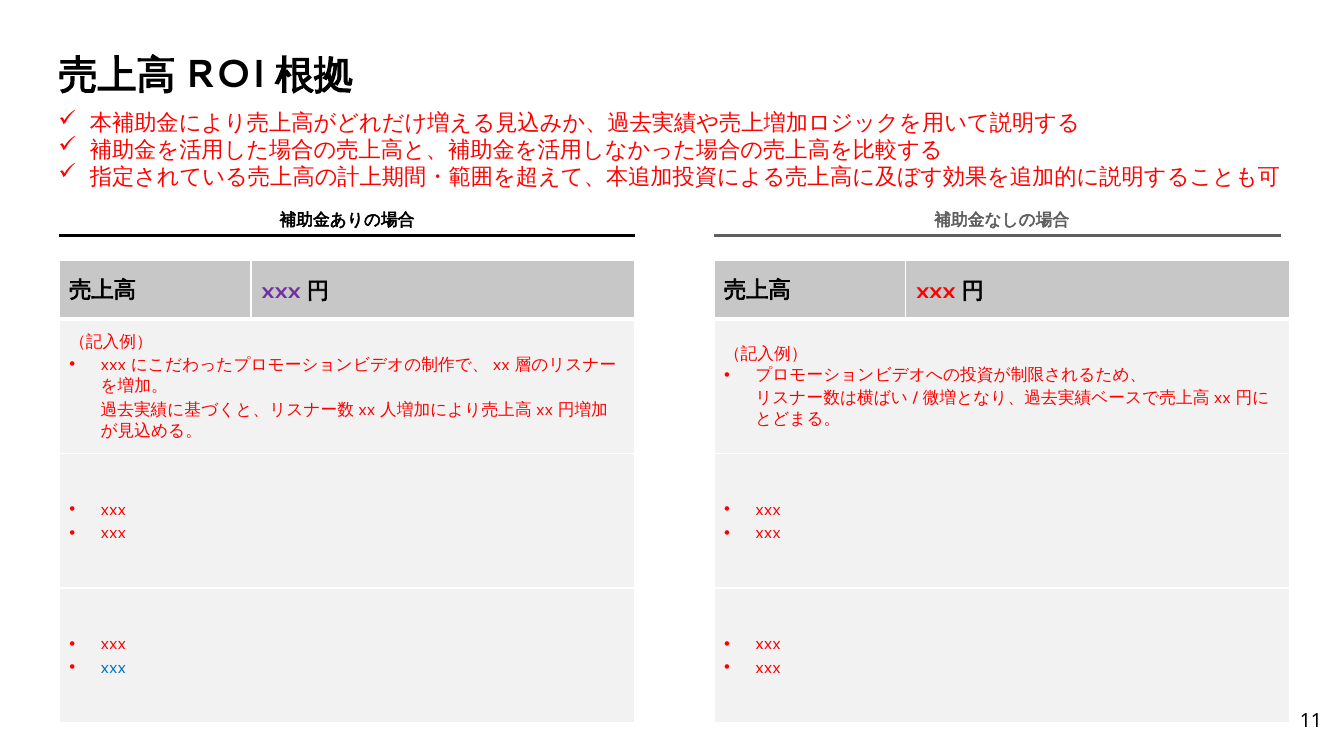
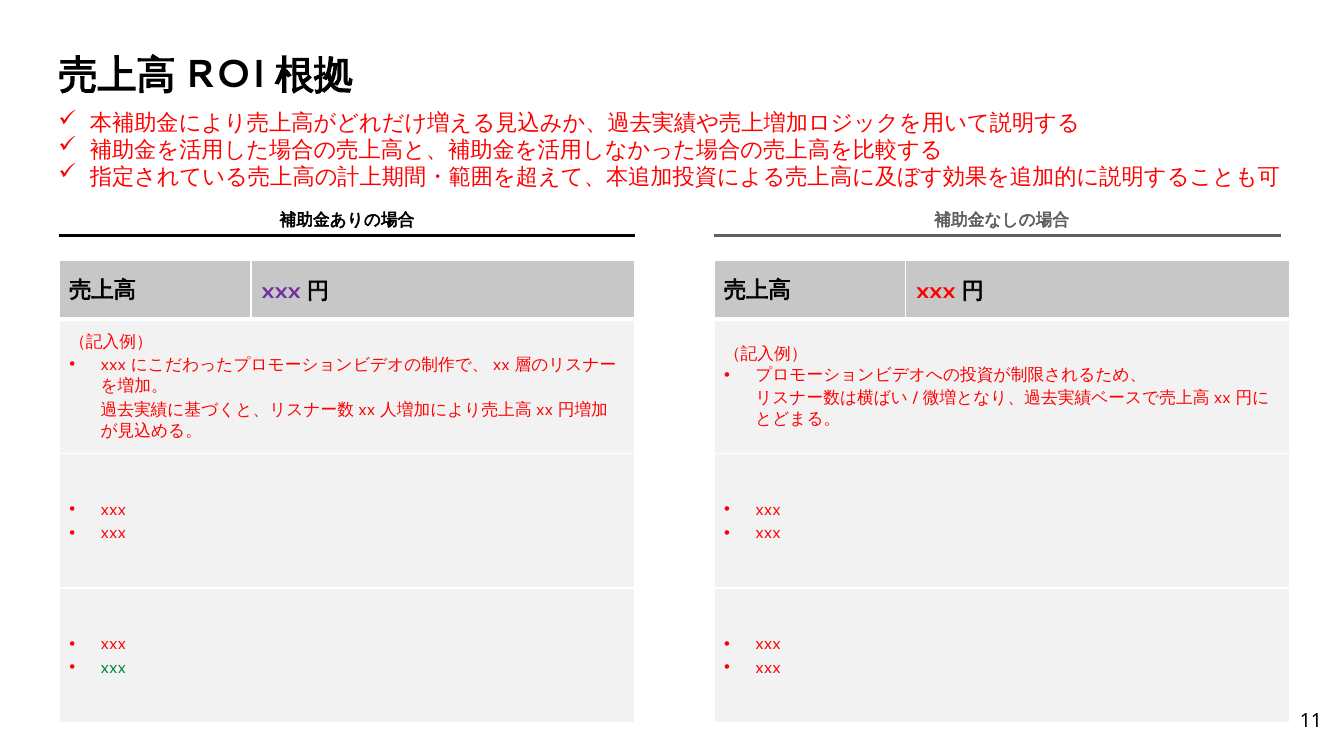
xxx colour: blue -> green (113, 667)
